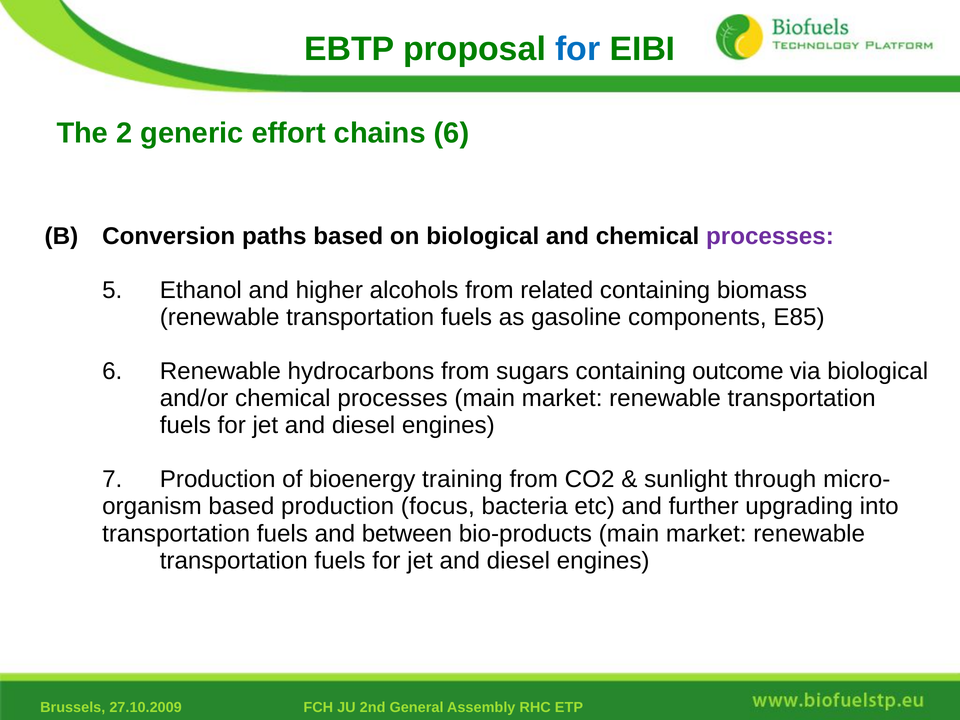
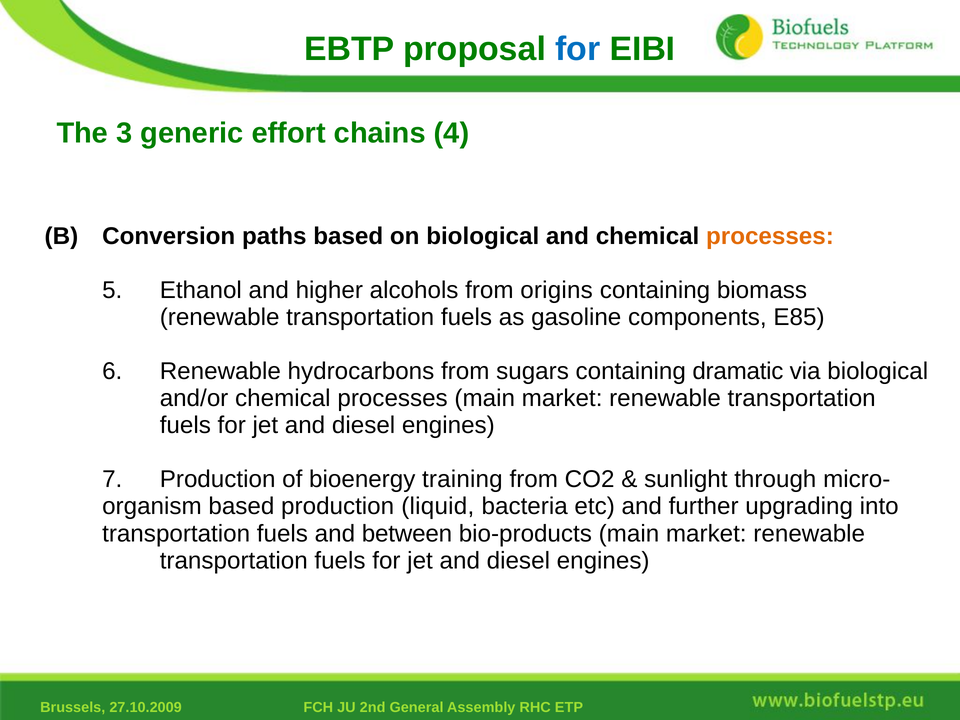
2: 2 -> 3 (124, 133)
chains 6: 6 -> 4 (452, 133)
processes colour: purple -> orange (770, 236)
related: related -> origins (557, 290)
outcome: outcome -> dramatic (738, 371)
focus: focus -> liquid (438, 506)
